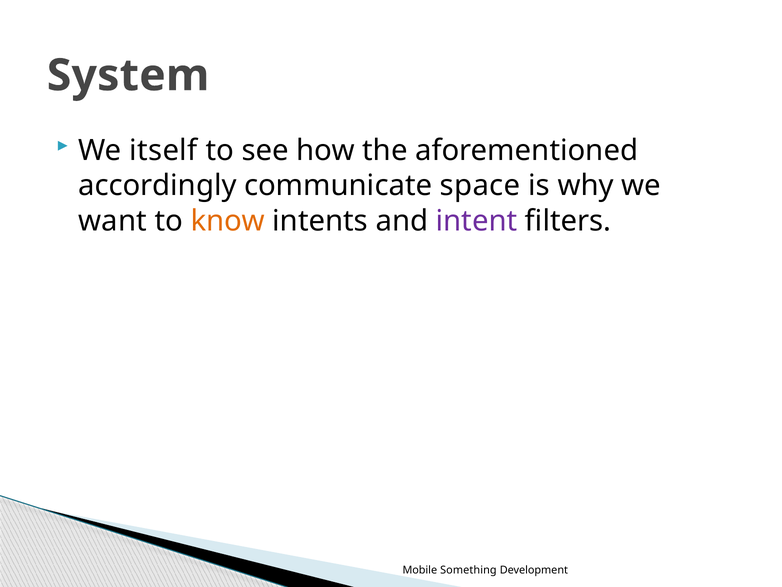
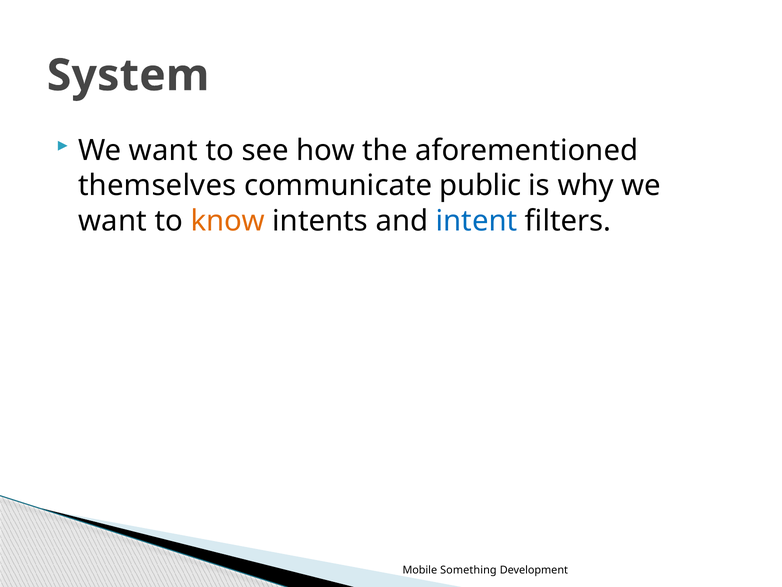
itself: itself -> want (163, 150)
accordingly: accordingly -> themselves (157, 185)
space: space -> public (480, 185)
intent colour: purple -> blue (477, 221)
